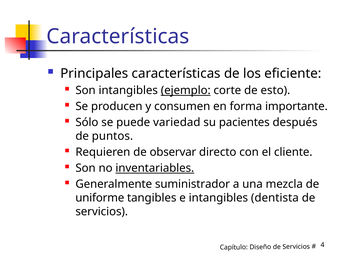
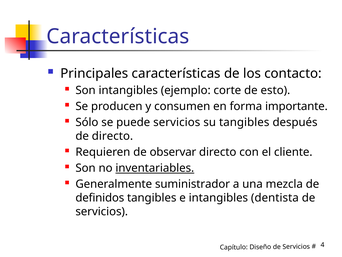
eficiente: eficiente -> contacto (293, 73)
ejemplo underline: present -> none (186, 90)
puede variedad: variedad -> servicios (177, 122)
su pacientes: pacientes -> tangibles (244, 122)
de puntos: puntos -> directo (112, 136)
uniforme: uniforme -> definidos (100, 197)
